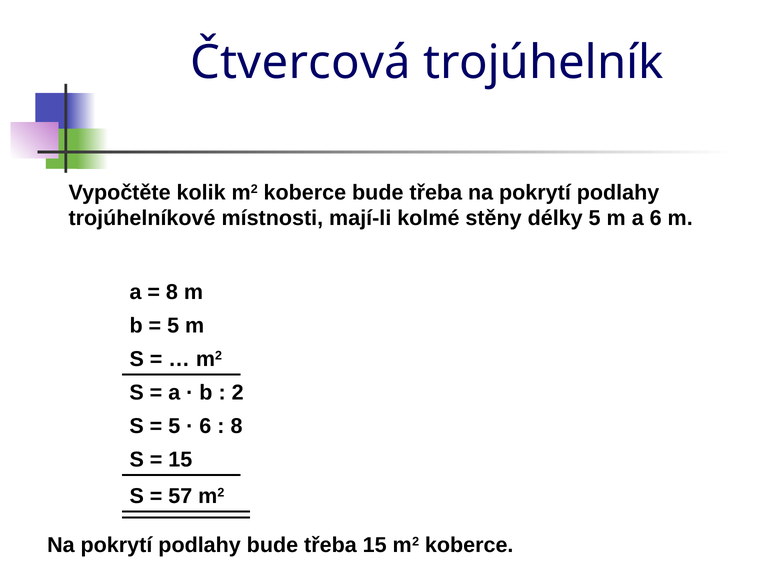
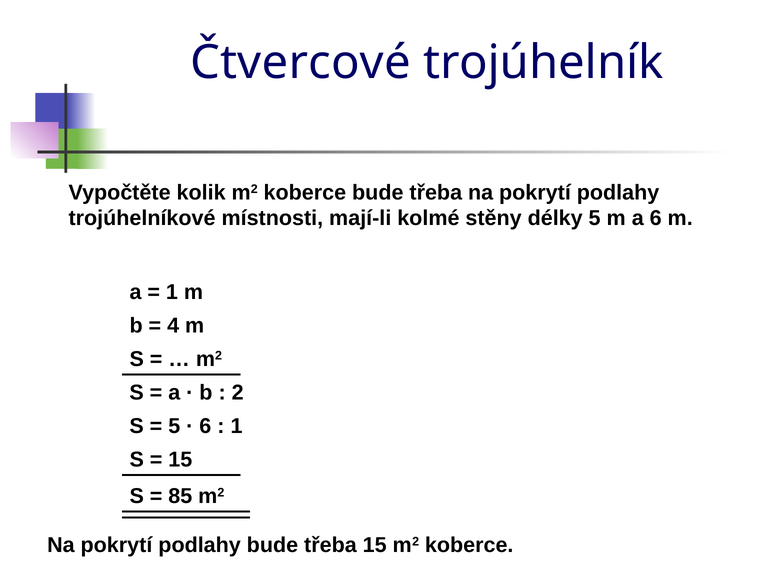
Čtvercová: Čtvercová -> Čtvercové (300, 63)
8: 8 -> 1 (172, 292)
5: 5 -> 4 (173, 326)
8: 8 -> 1 (236, 427)
57: 57 -> 85 (180, 497)
